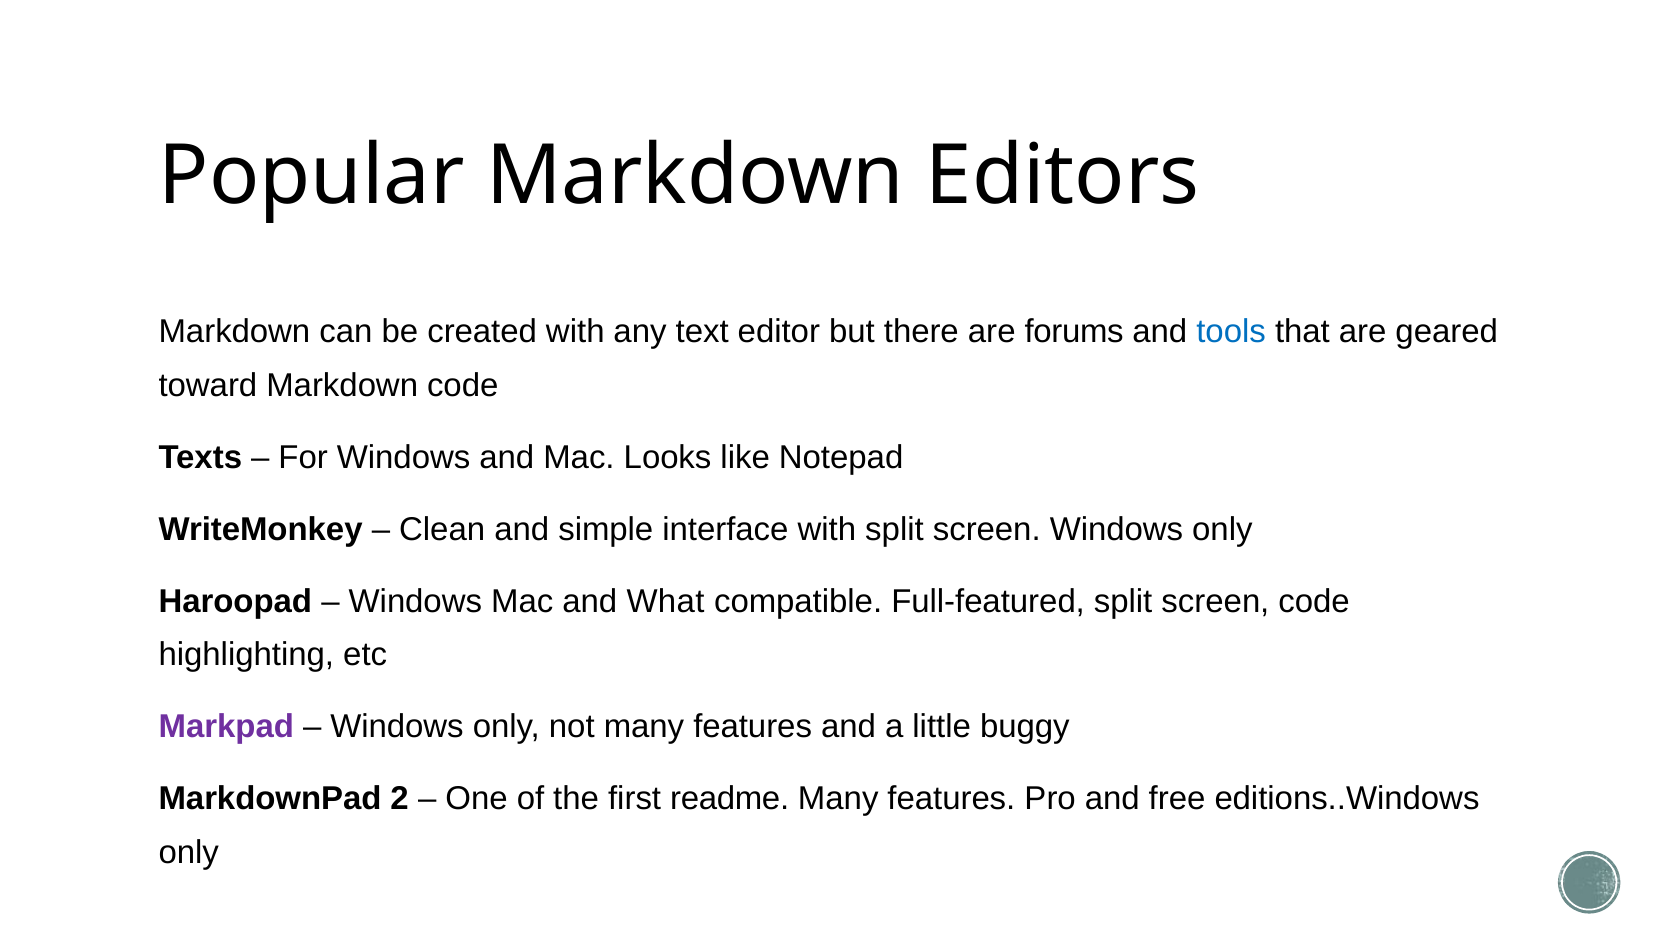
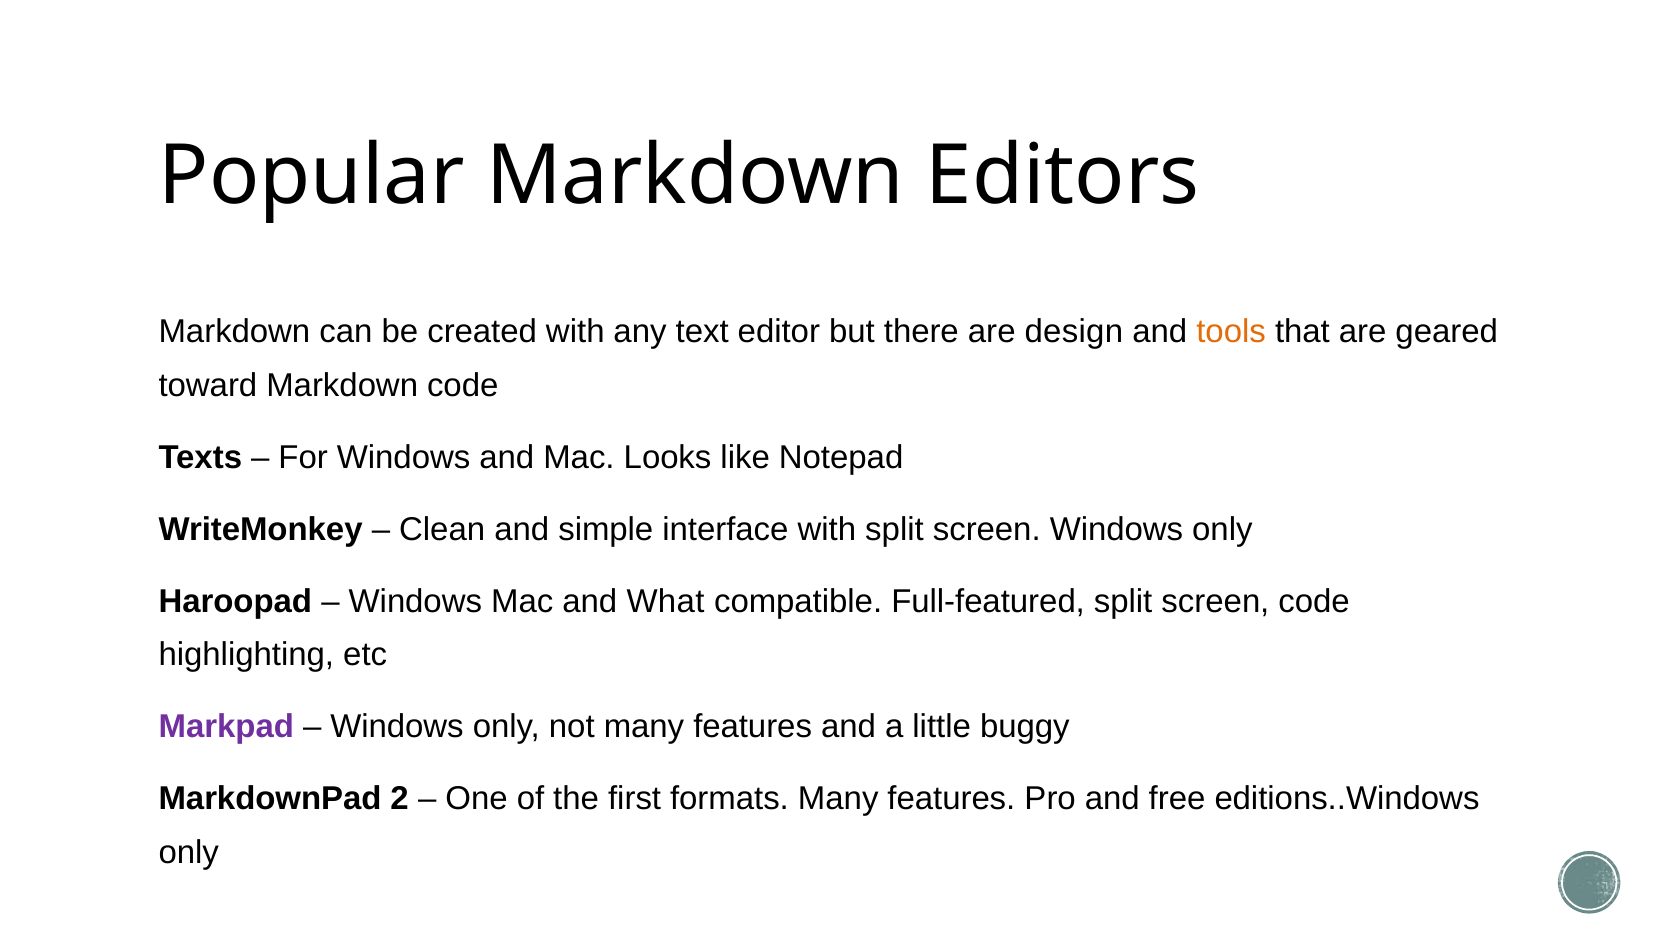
forums: forums -> design (1074, 332)
tools colour: blue -> orange (1231, 332)
readme: readme -> formats (729, 799)
